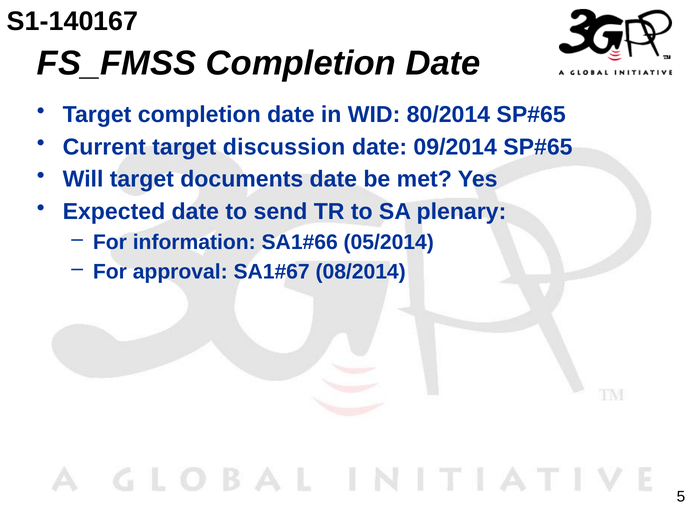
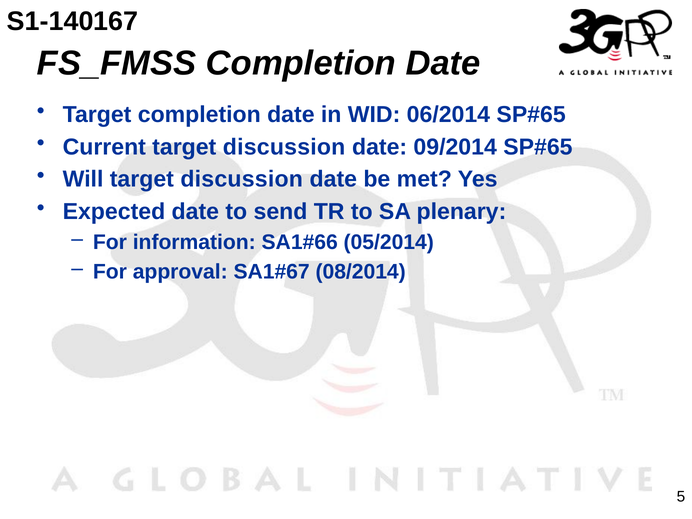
80/2014: 80/2014 -> 06/2014 (448, 115)
Will target documents: documents -> discussion (242, 179)
